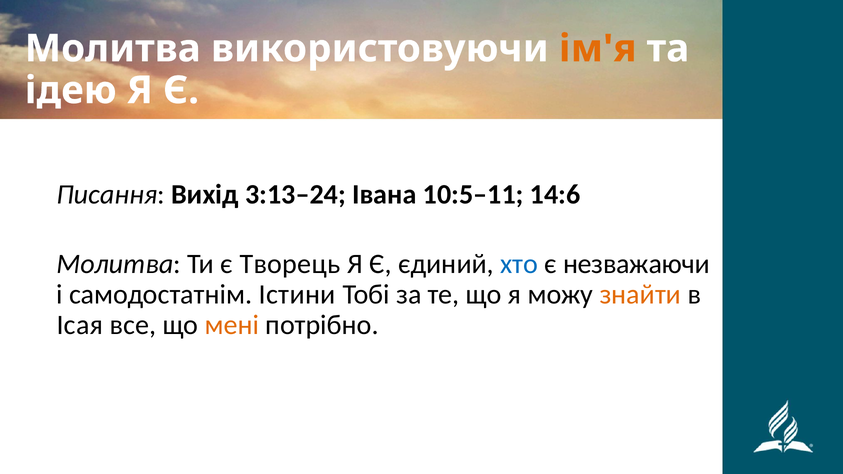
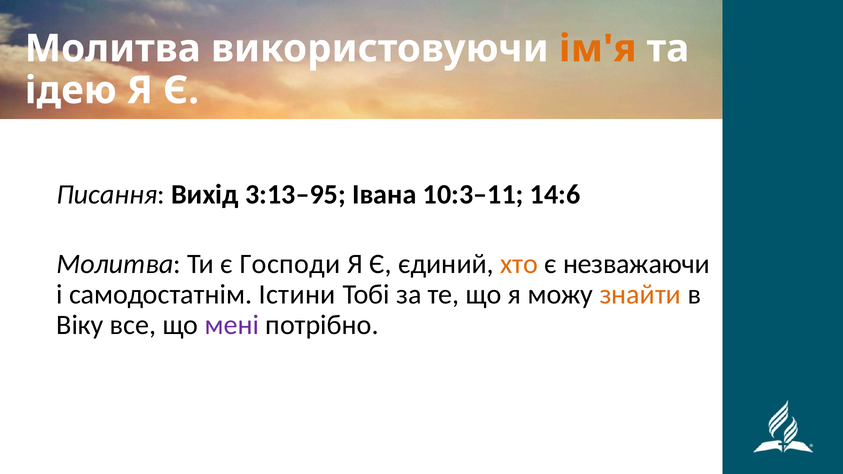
3:13–24: 3:13–24 -> 3:13–95 (295, 195)
10:5–11: 10:5–11 -> 10:3–11 (473, 195)
Творець: Творець -> Господи (290, 264)
хто colour: blue -> orange (519, 264)
Ісая: Ісая -> Віку (80, 325)
мені colour: orange -> purple (232, 325)
